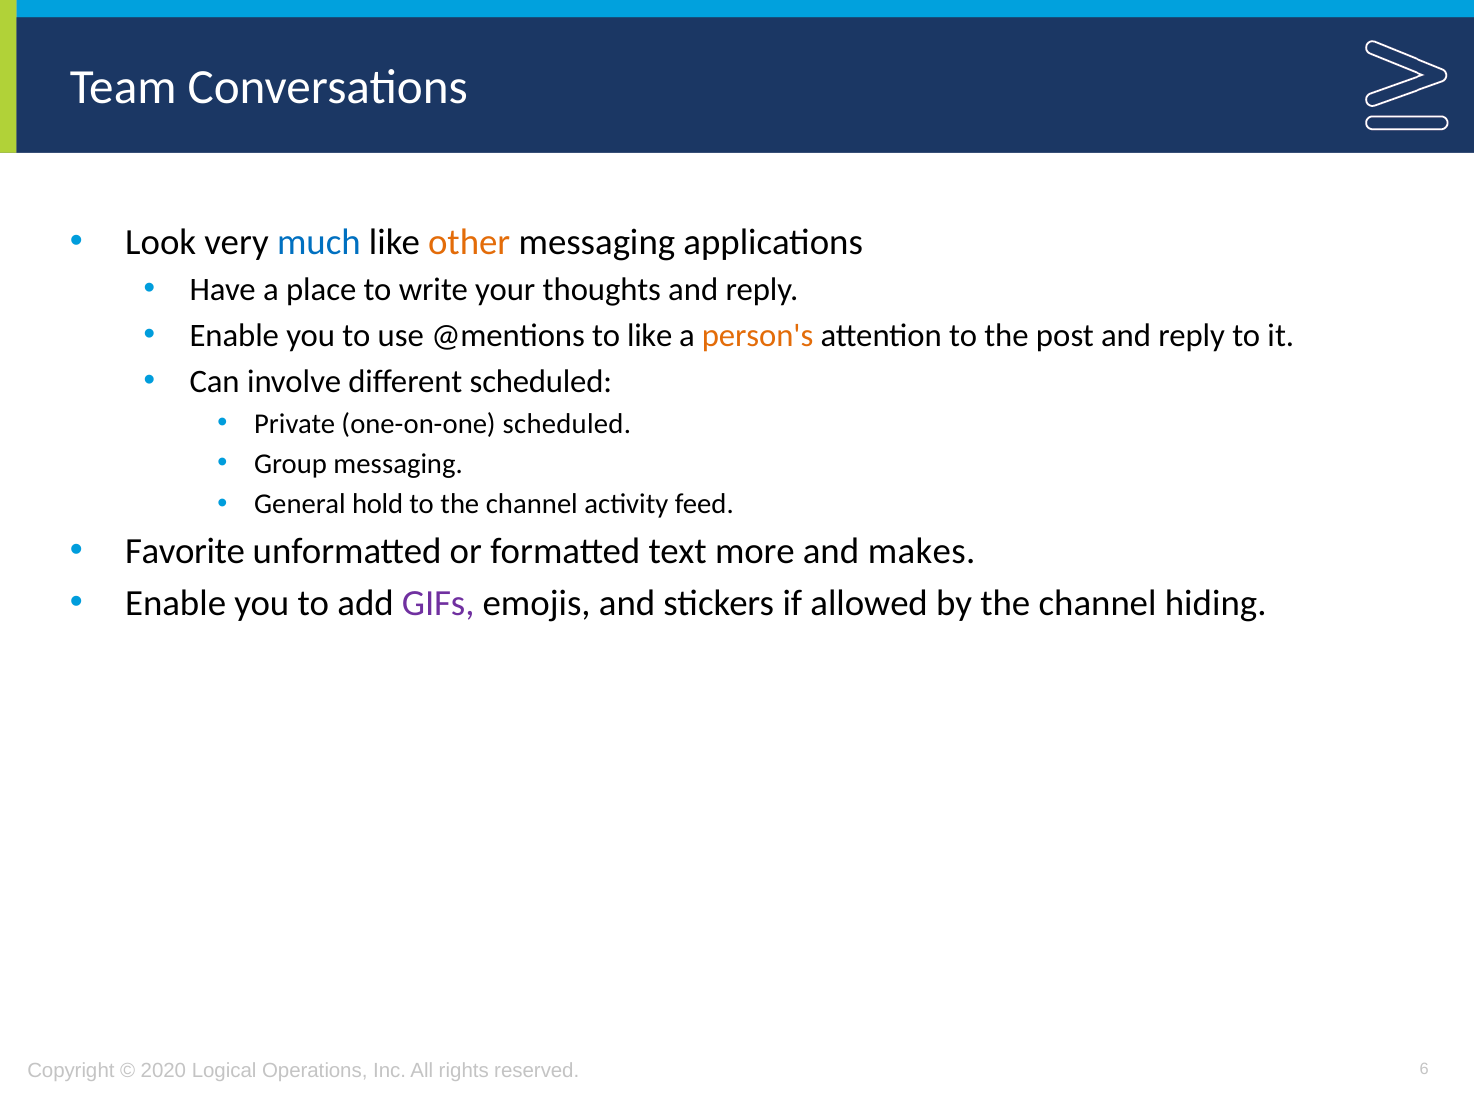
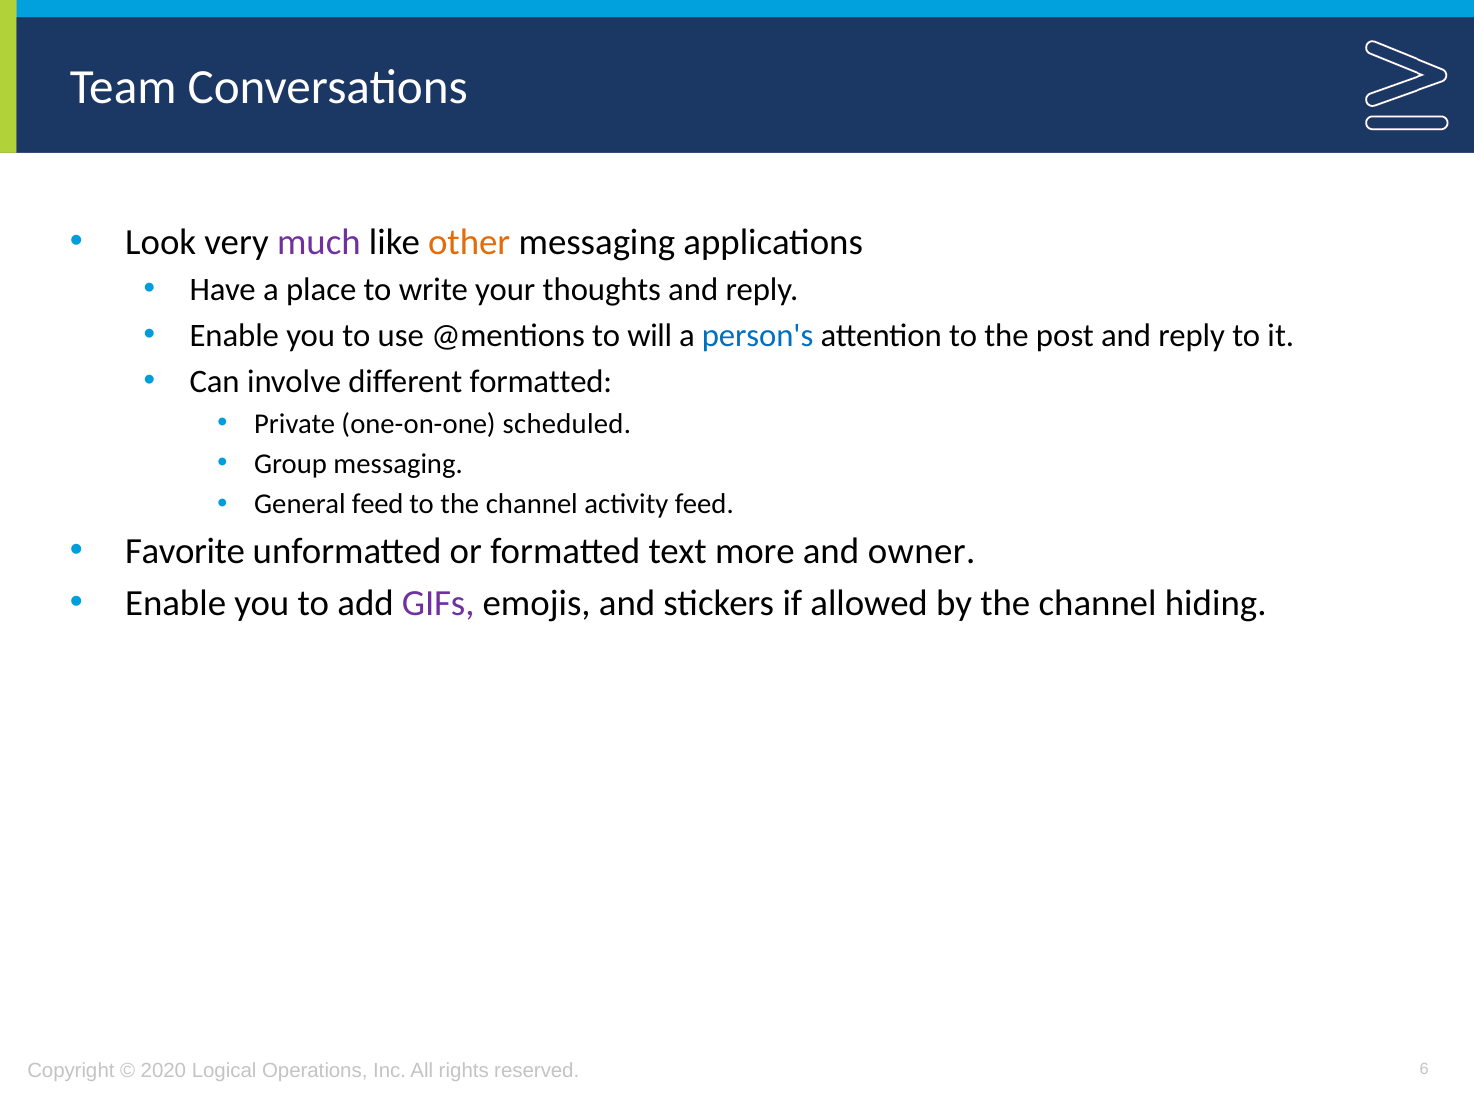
much colour: blue -> purple (319, 242)
to like: like -> will (650, 336)
person's colour: orange -> blue (758, 336)
different scheduled: scheduled -> formatted (541, 382)
General hold: hold -> feed (378, 504)
makes: makes -> owner (922, 552)
